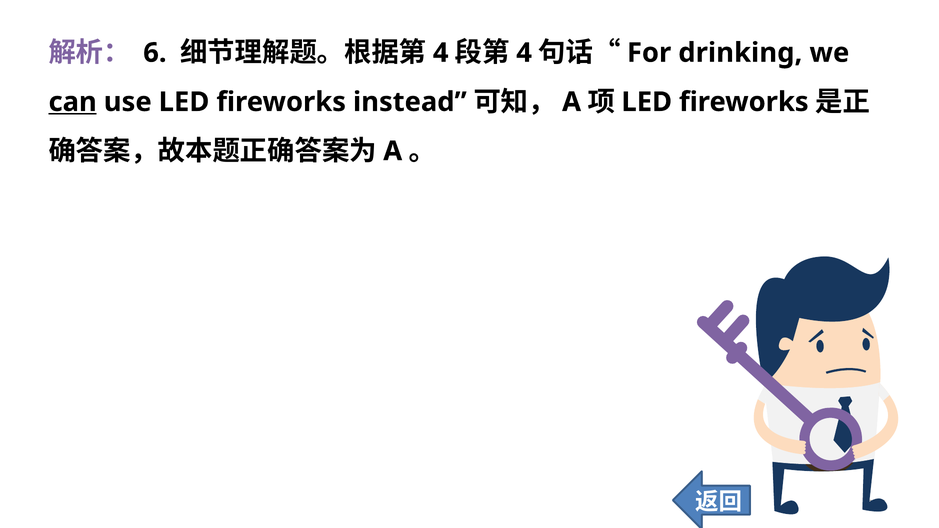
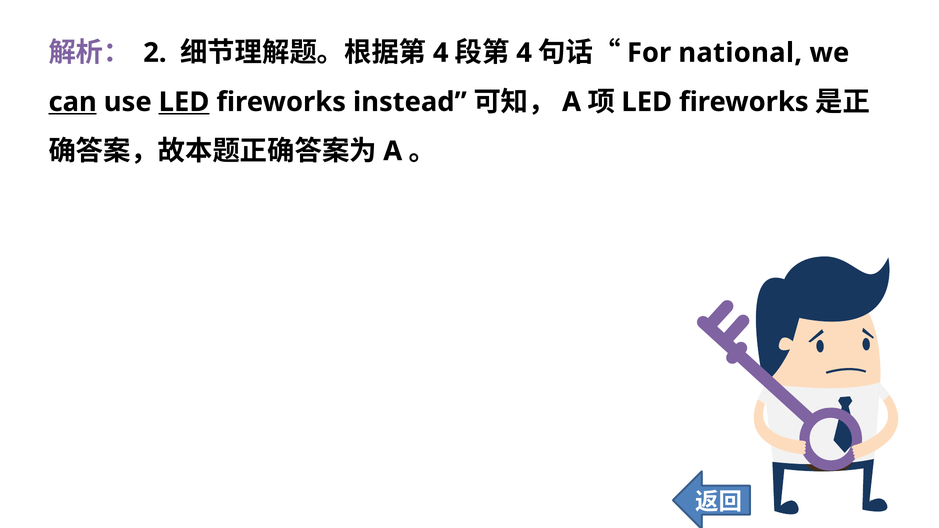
6: 6 -> 2 (155, 53)
drinking: drinking -> national (740, 53)
LED underline: none -> present (184, 102)
